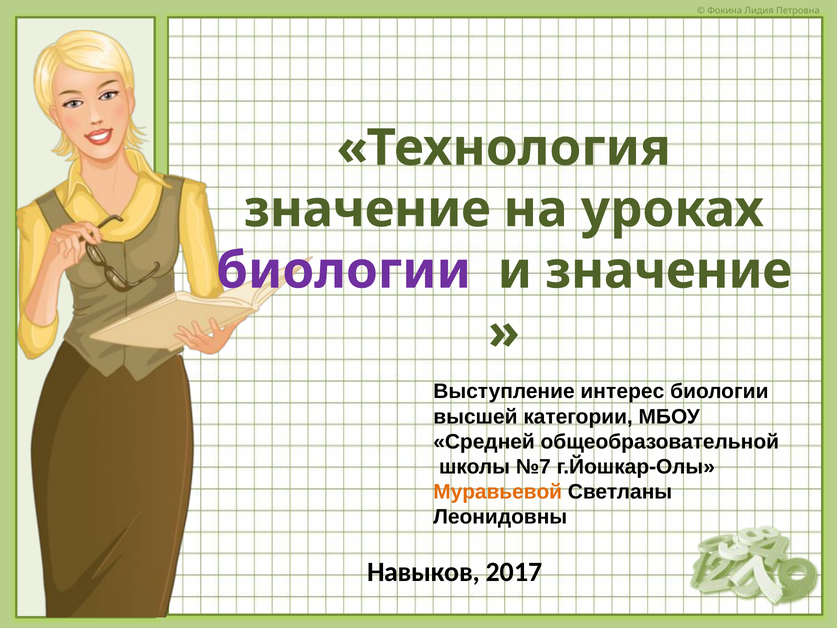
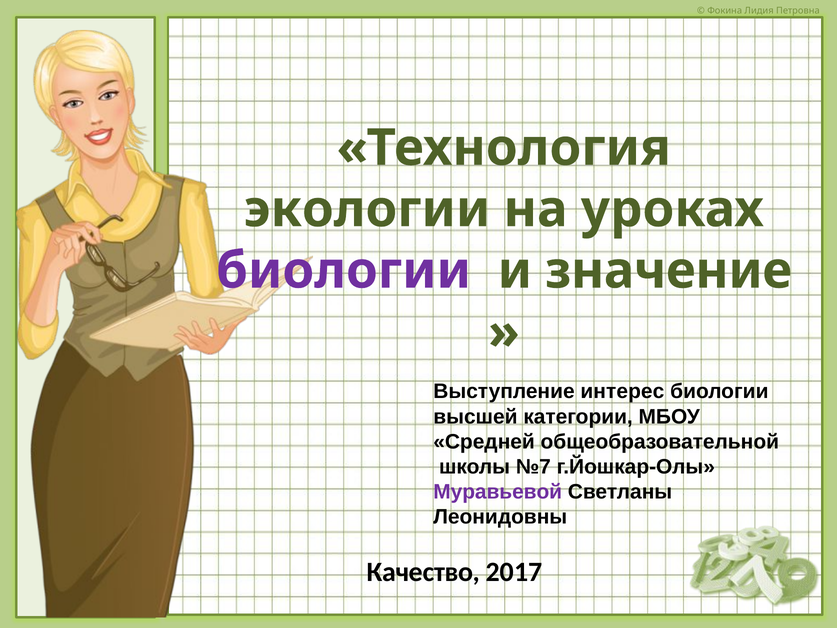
значение: значение -> экологии (367, 209)
Муравьевой colour: orange -> purple (498, 492)
Навыков: Навыков -> Качество (423, 572)
